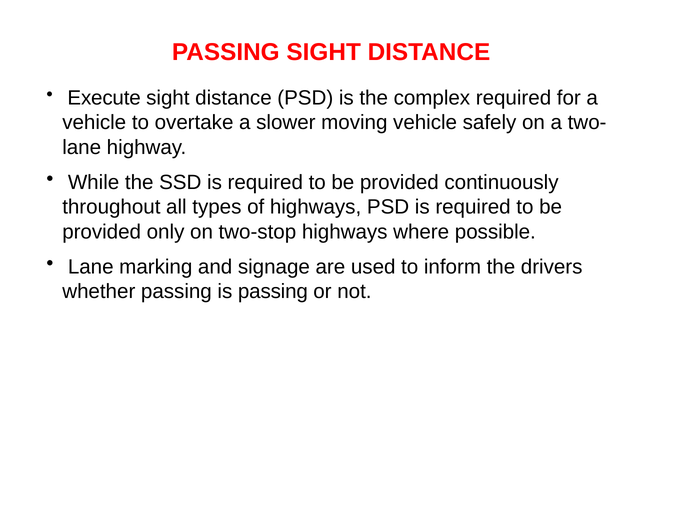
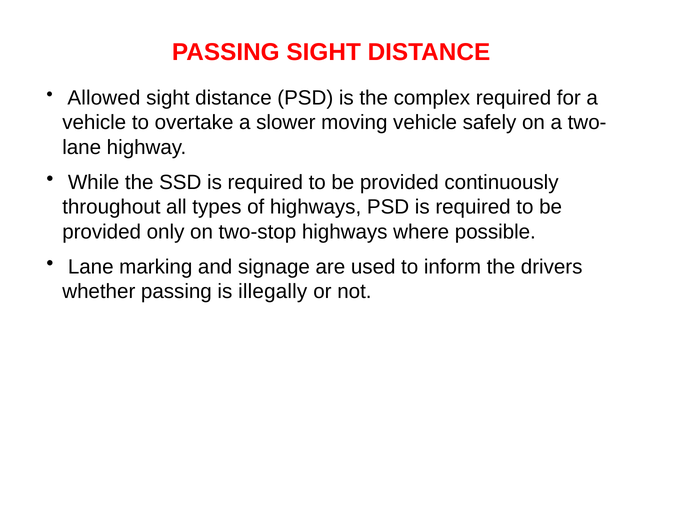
Execute: Execute -> Allowed (104, 98)
is passing: passing -> illegally (273, 291)
